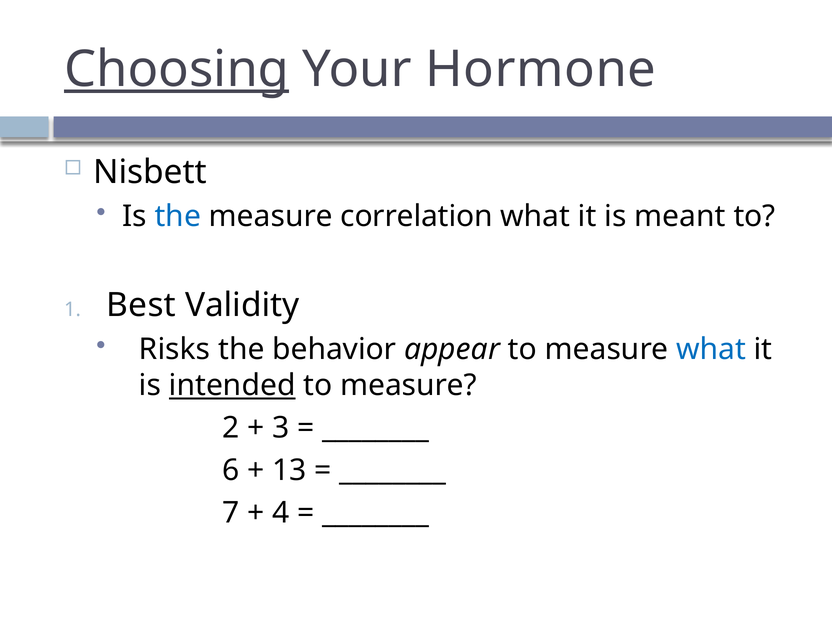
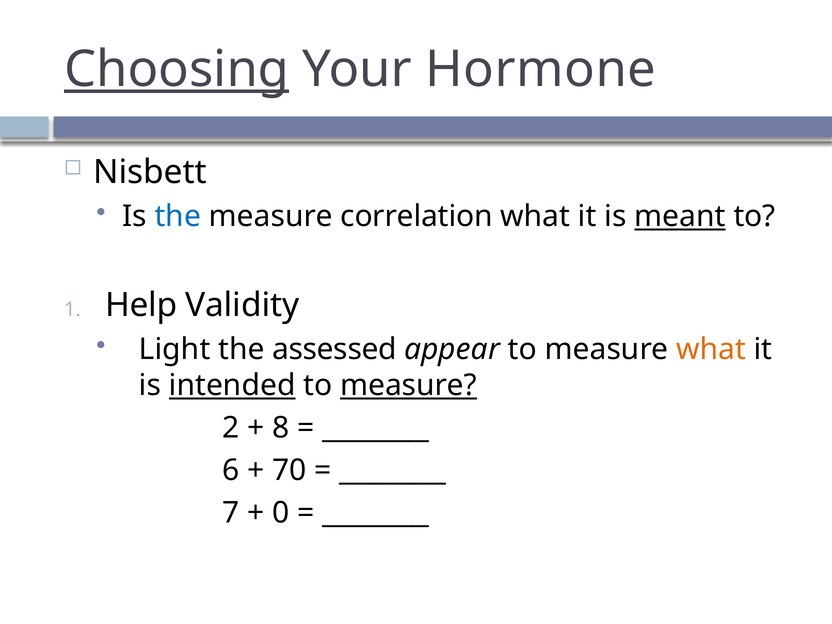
meant underline: none -> present (680, 216)
Best: Best -> Help (141, 305)
Risks: Risks -> Light (175, 350)
behavior: behavior -> assessed (334, 350)
what colour: blue -> orange (711, 350)
measure underline: none -> present (409, 386)
3: 3 -> 8 (281, 428)
13: 13 -> 70 (289, 470)
4: 4 -> 0 (281, 513)
